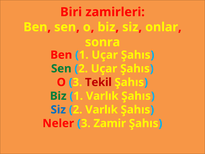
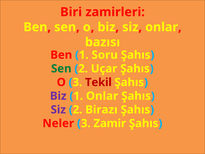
sonra: sonra -> bazısı (103, 42)
1 Uçar: Uçar -> Soru (105, 55)
Biz colour: green -> purple (58, 96)
1 Varlık: Varlık -> Onlar (102, 96)
Siz colour: blue -> purple (58, 110)
2 Varlık: Varlık -> Birazı (101, 110)
